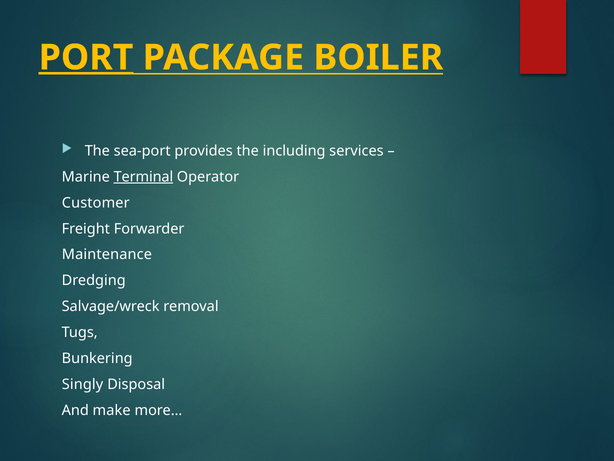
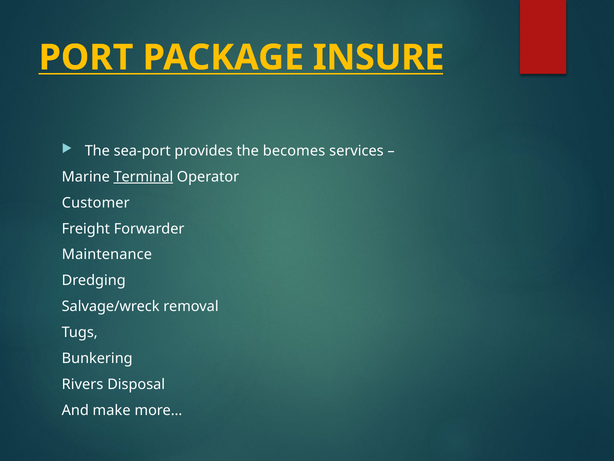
PORT underline: present -> none (86, 57)
BOILER: BOILER -> INSURE (379, 57)
including: including -> becomes (294, 151)
Singly: Singly -> Rivers (83, 384)
